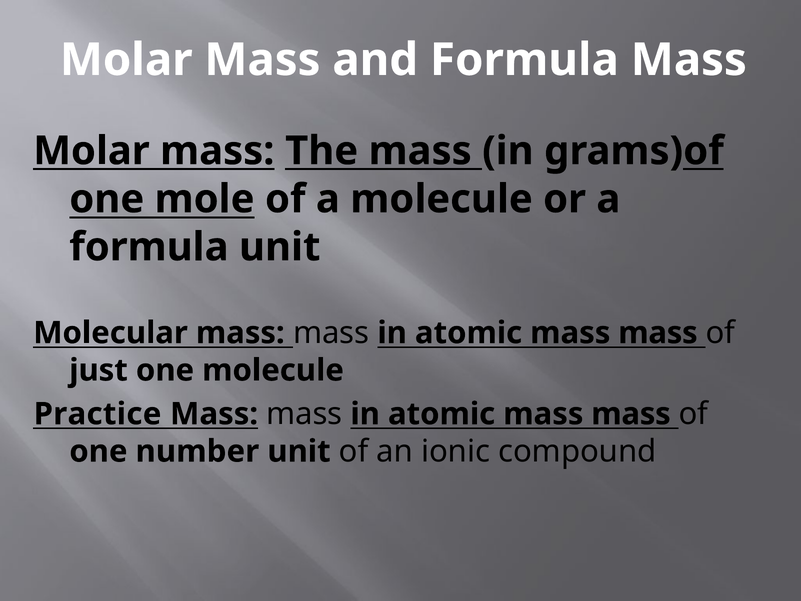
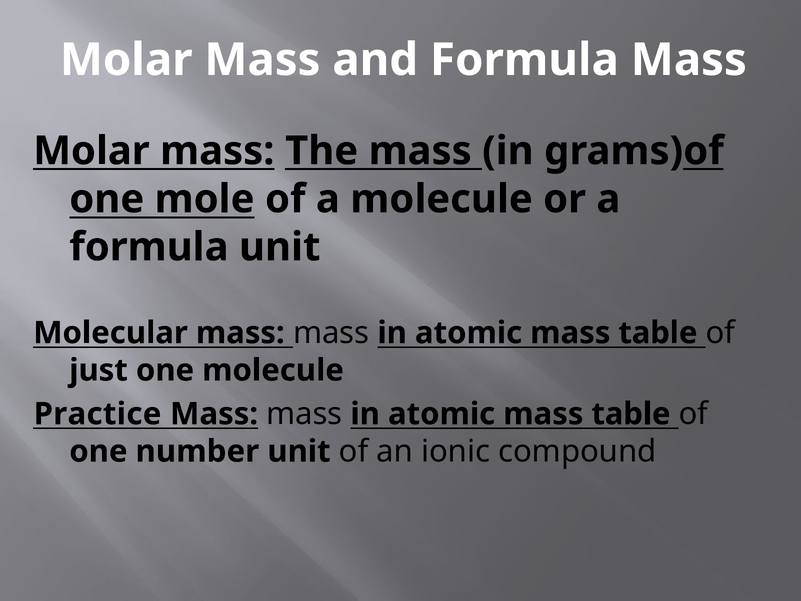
mass: mass -> table (658, 333)
mass: mass -> table (631, 414)
